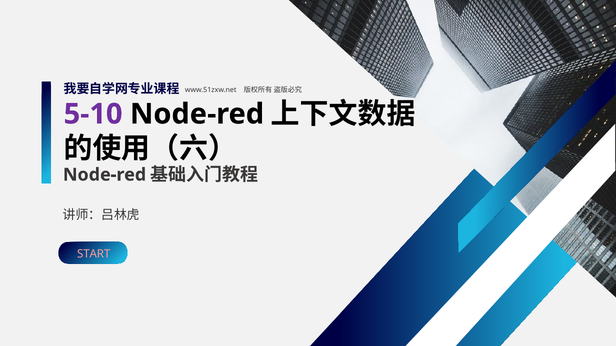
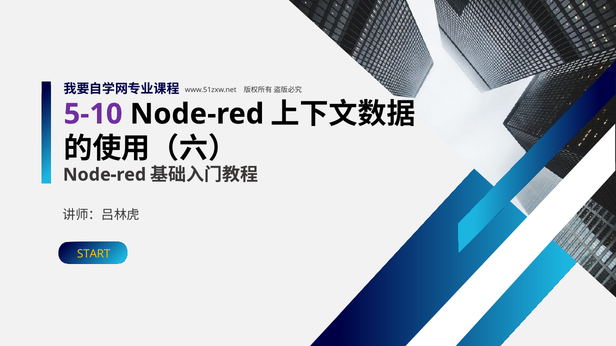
START colour: pink -> yellow (94, 254)
